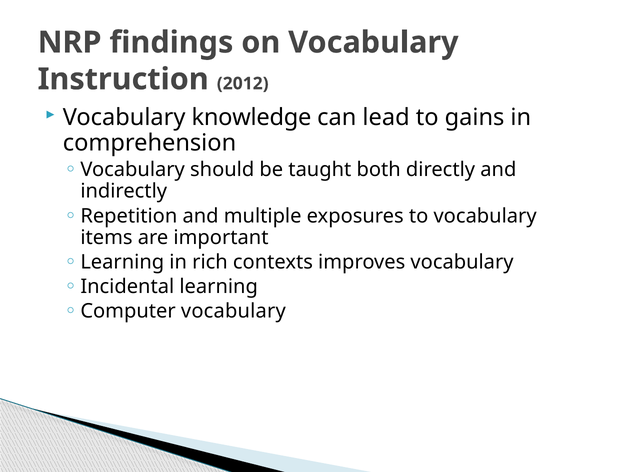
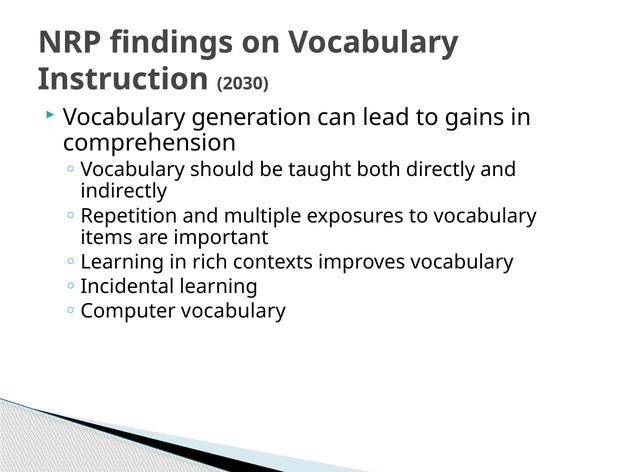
2012: 2012 -> 2030 (243, 83)
knowledge: knowledge -> generation (251, 118)
